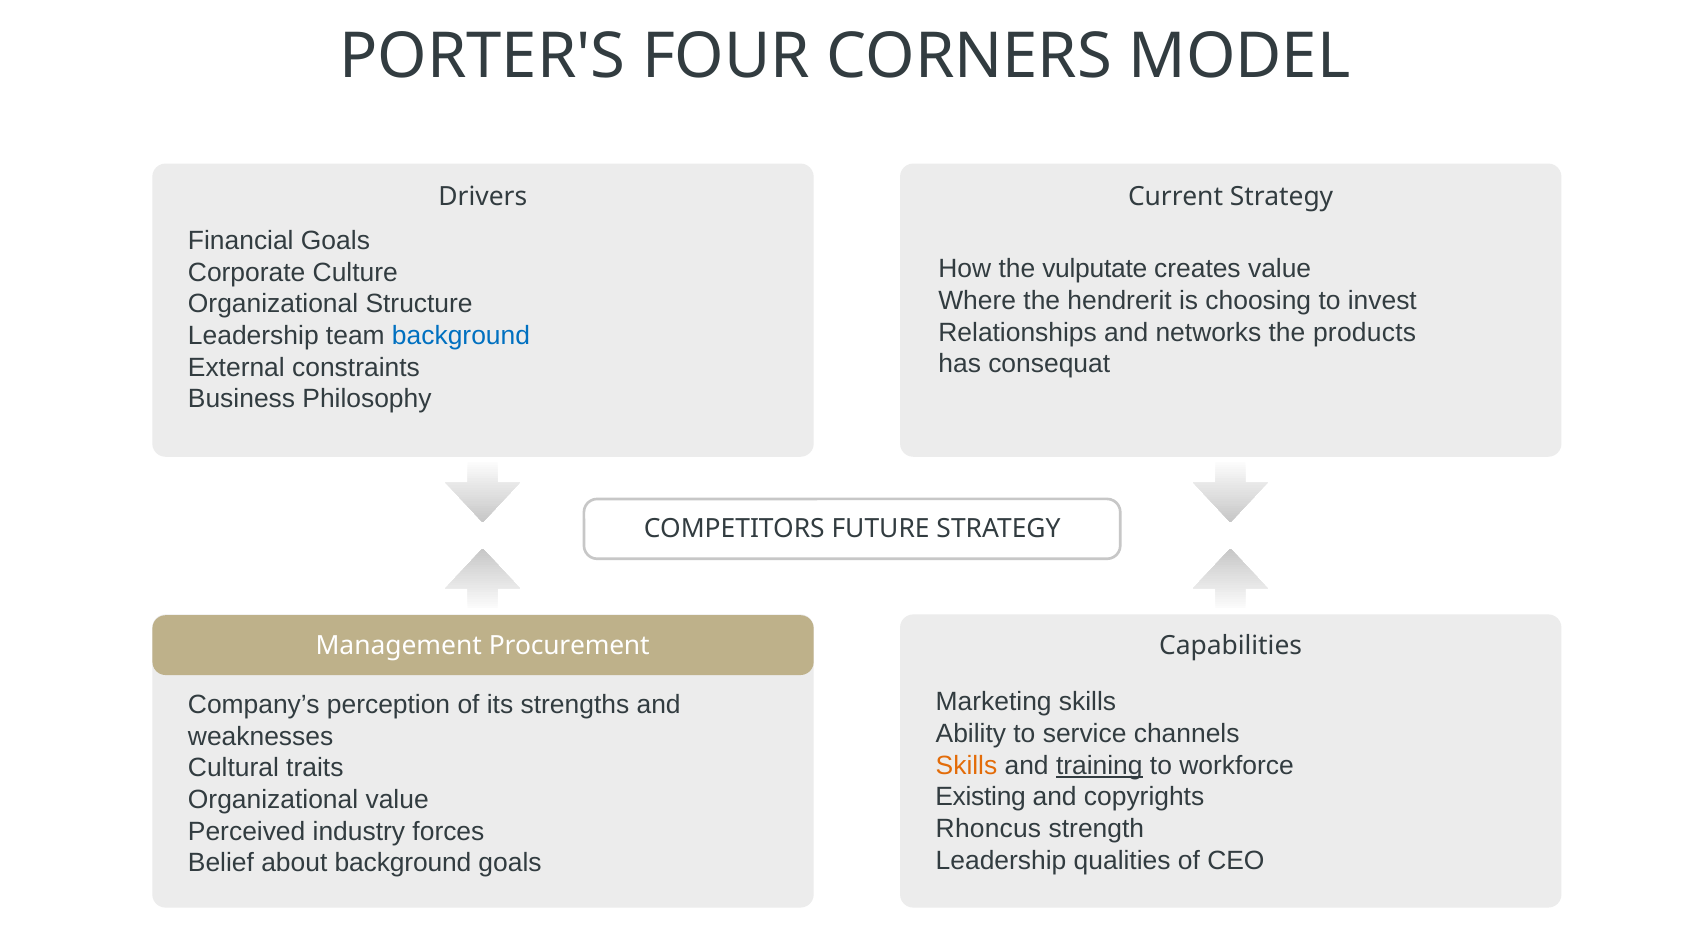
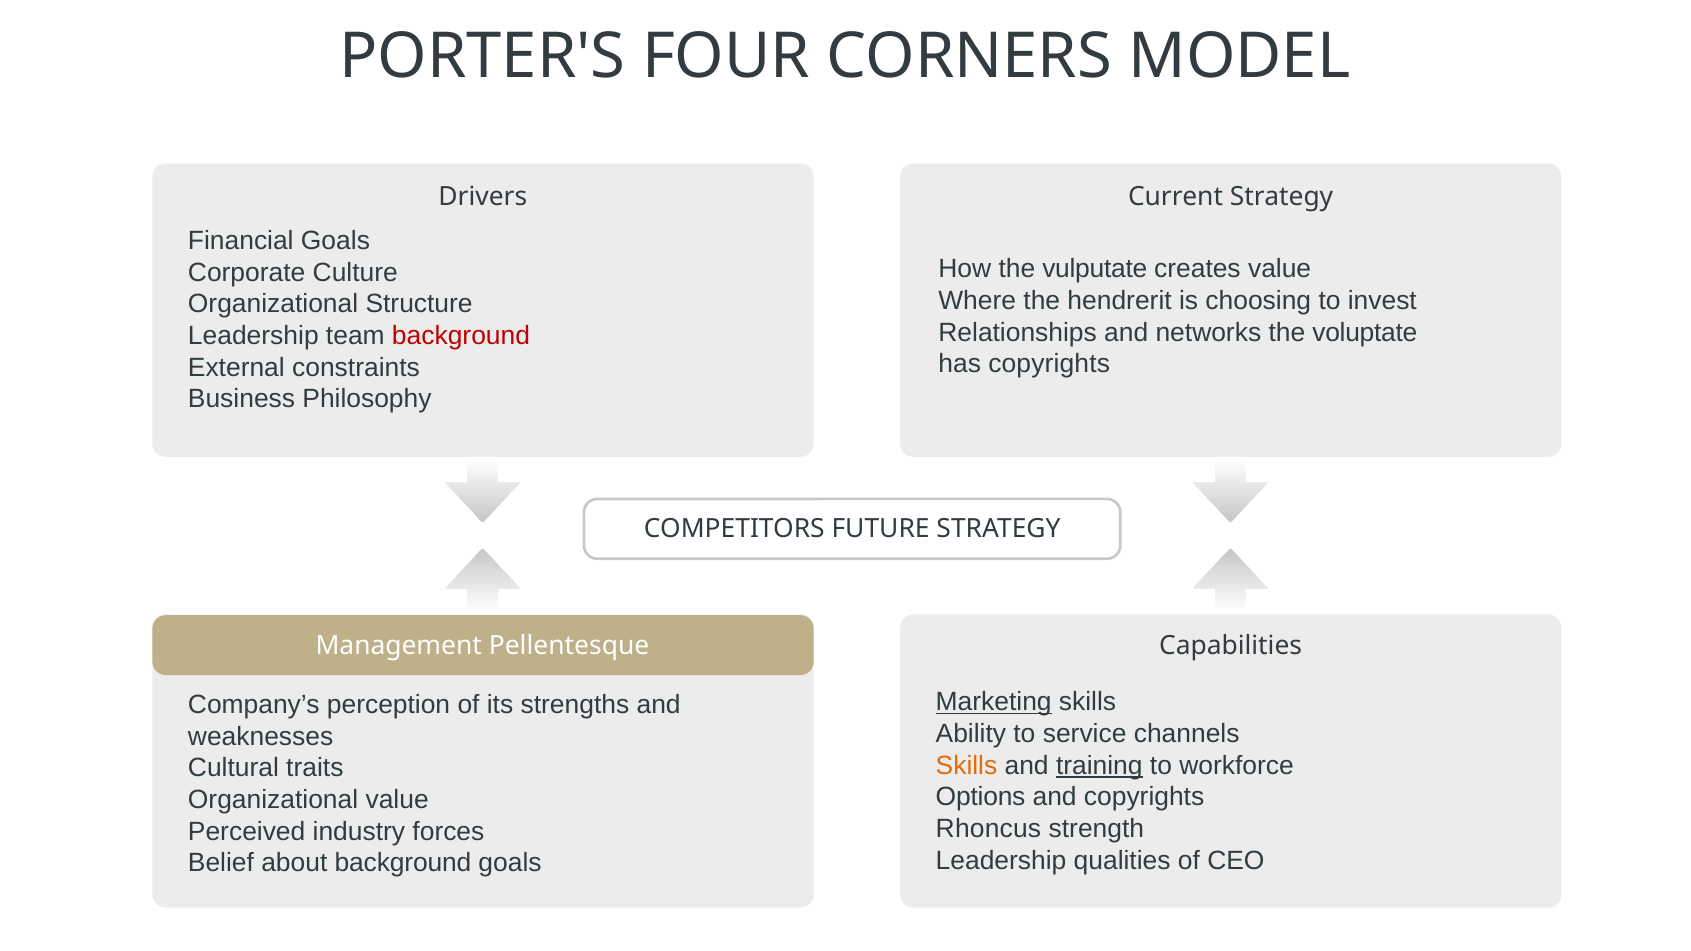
products: products -> voluptate (1365, 332)
background colour: blue -> red (461, 336)
has consequat: consequat -> copyrights (1049, 364)
Procurement: Procurement -> Pellentesque (569, 646)
Marketing underline: none -> present (994, 702)
Existing: Existing -> Options (981, 797)
